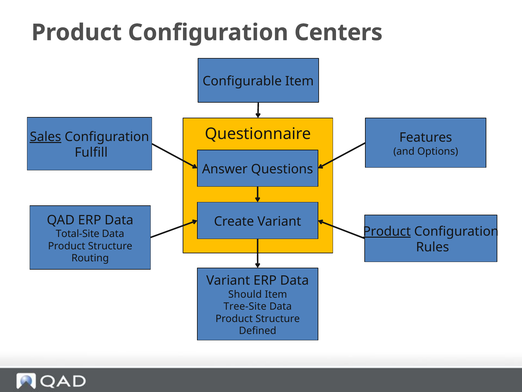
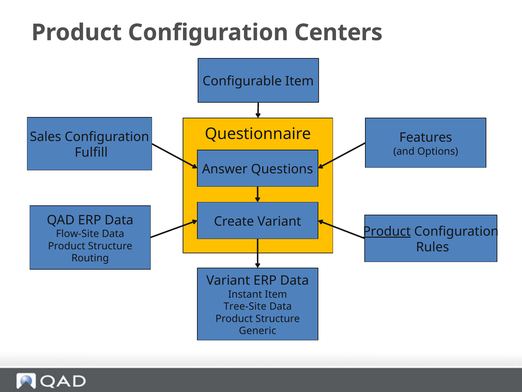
Sales underline: present -> none (46, 137)
Total-Site: Total-Site -> Flow-Site (78, 234)
Should: Should -> Instant (245, 294)
Defined: Defined -> Generic (258, 331)
